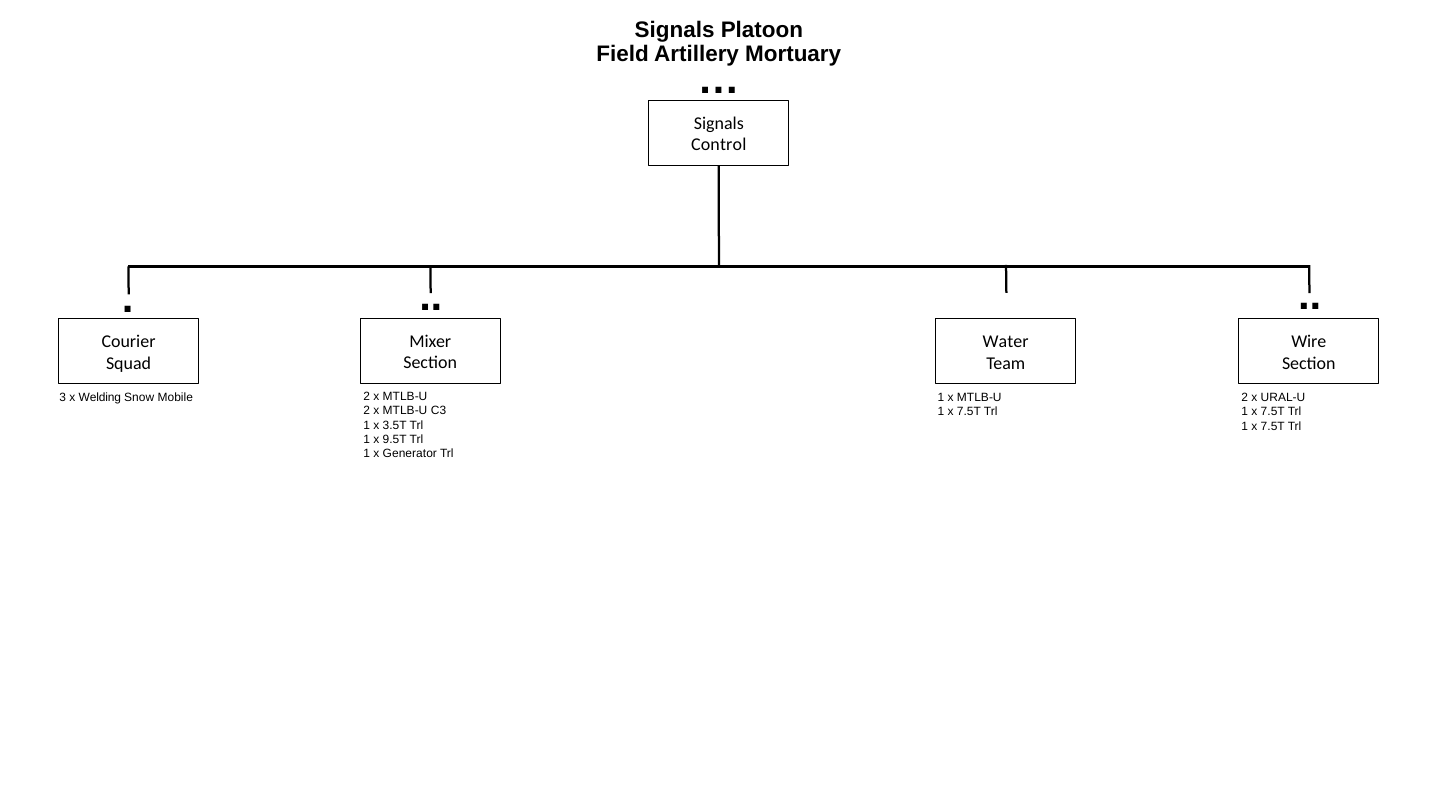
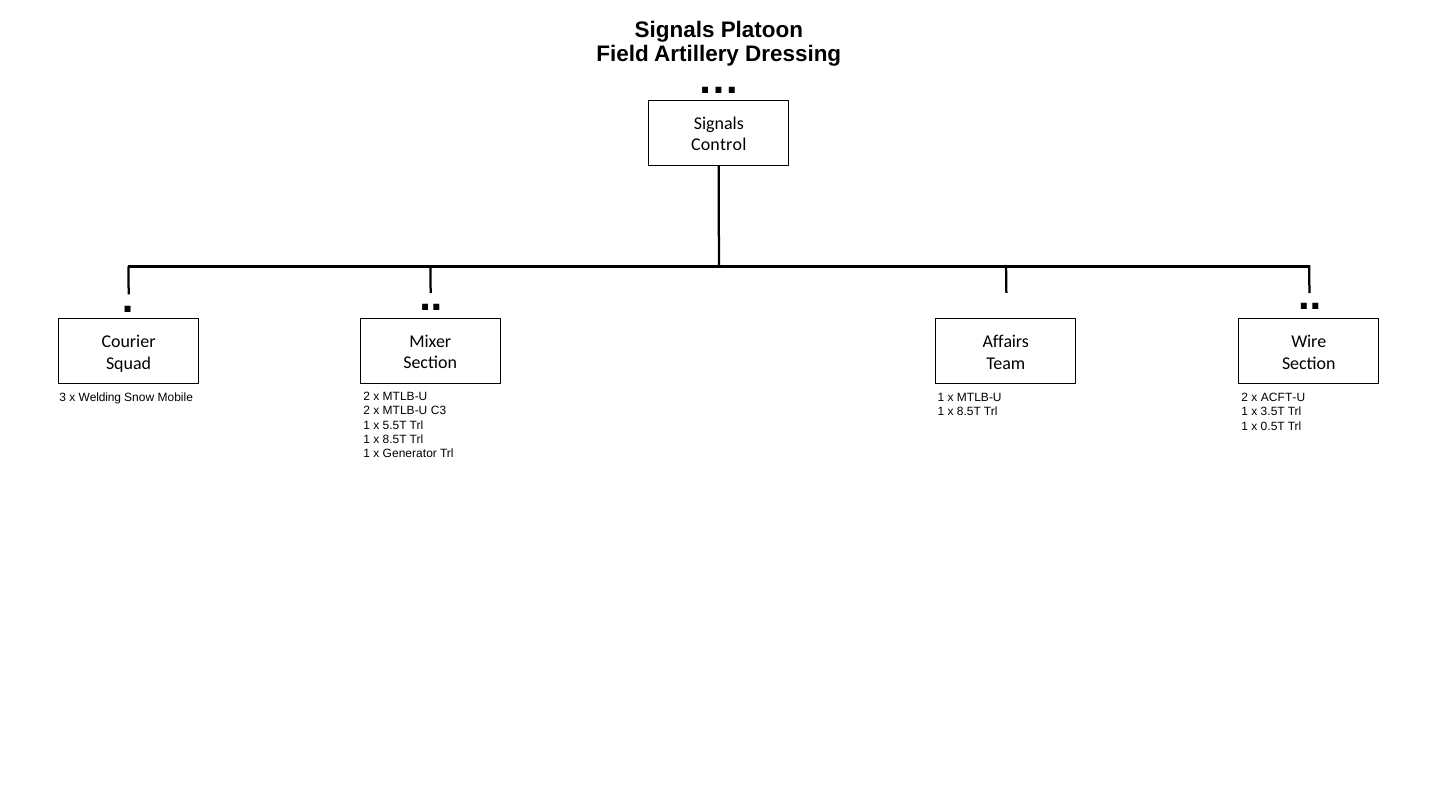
Mortuary: Mortuary -> Dressing (793, 54)
Water: Water -> Affairs (1006, 342)
URAL-U: URAL-U -> ACFT-U (1283, 397)
7.5T: 7.5T -> 8.5T (969, 412)
7.5T: 7.5T -> 3.5T (1273, 412)
3.5T: 3.5T -> 5.5T (395, 425)
7.5T: 7.5T -> 0.5T (1273, 426)
9.5T: 9.5T -> 8.5T (395, 439)
